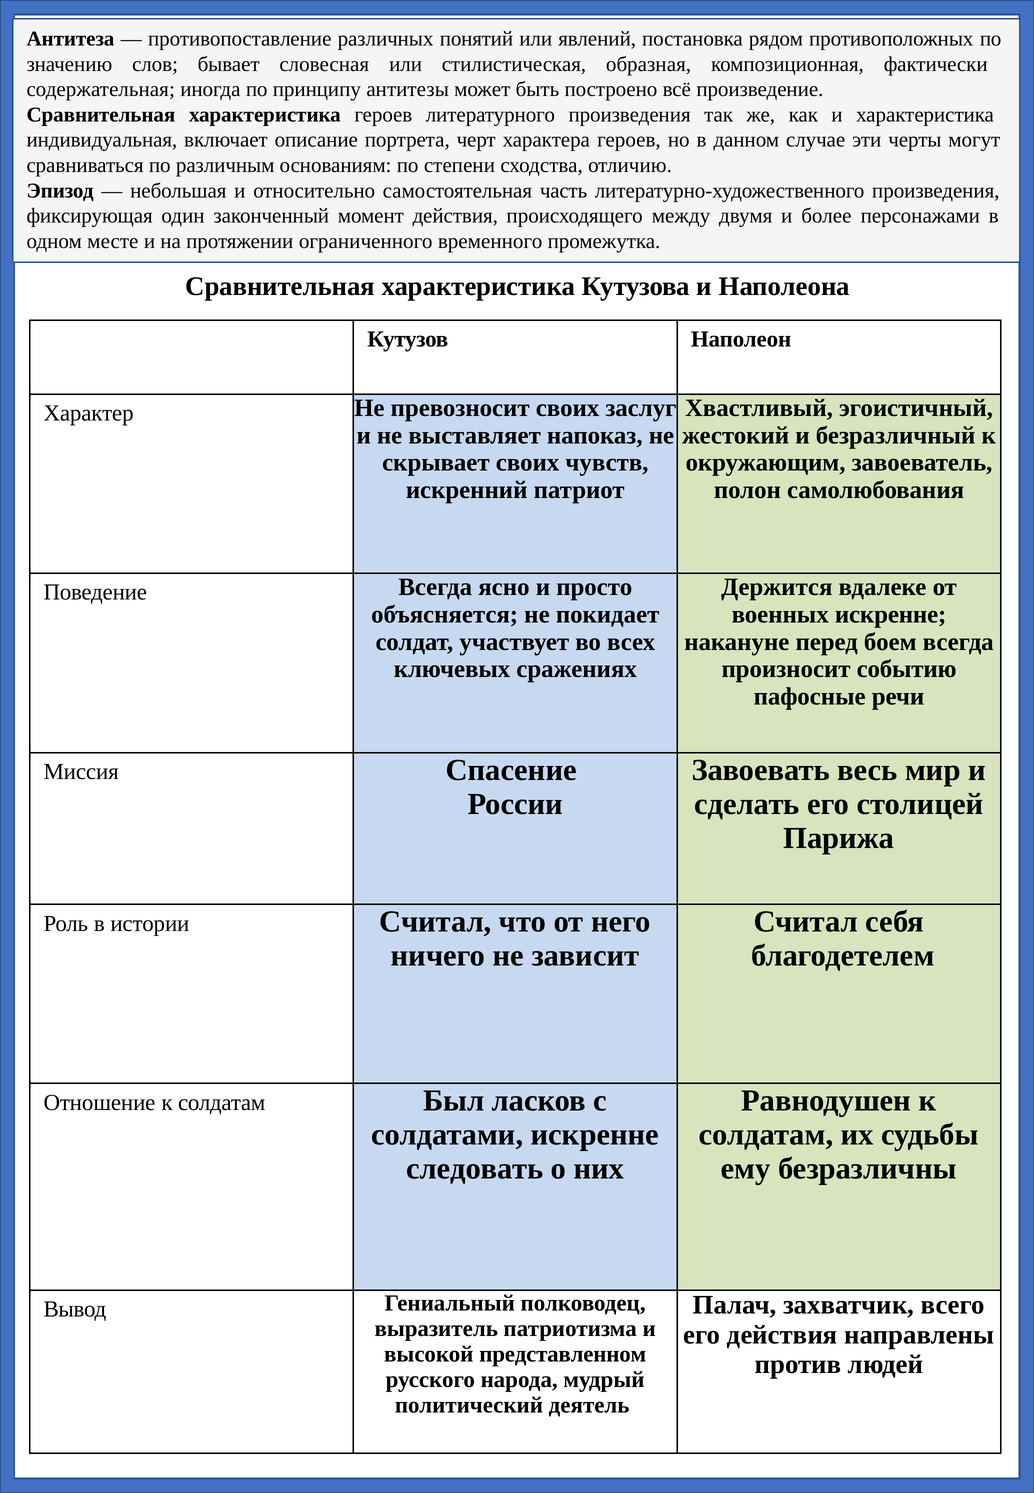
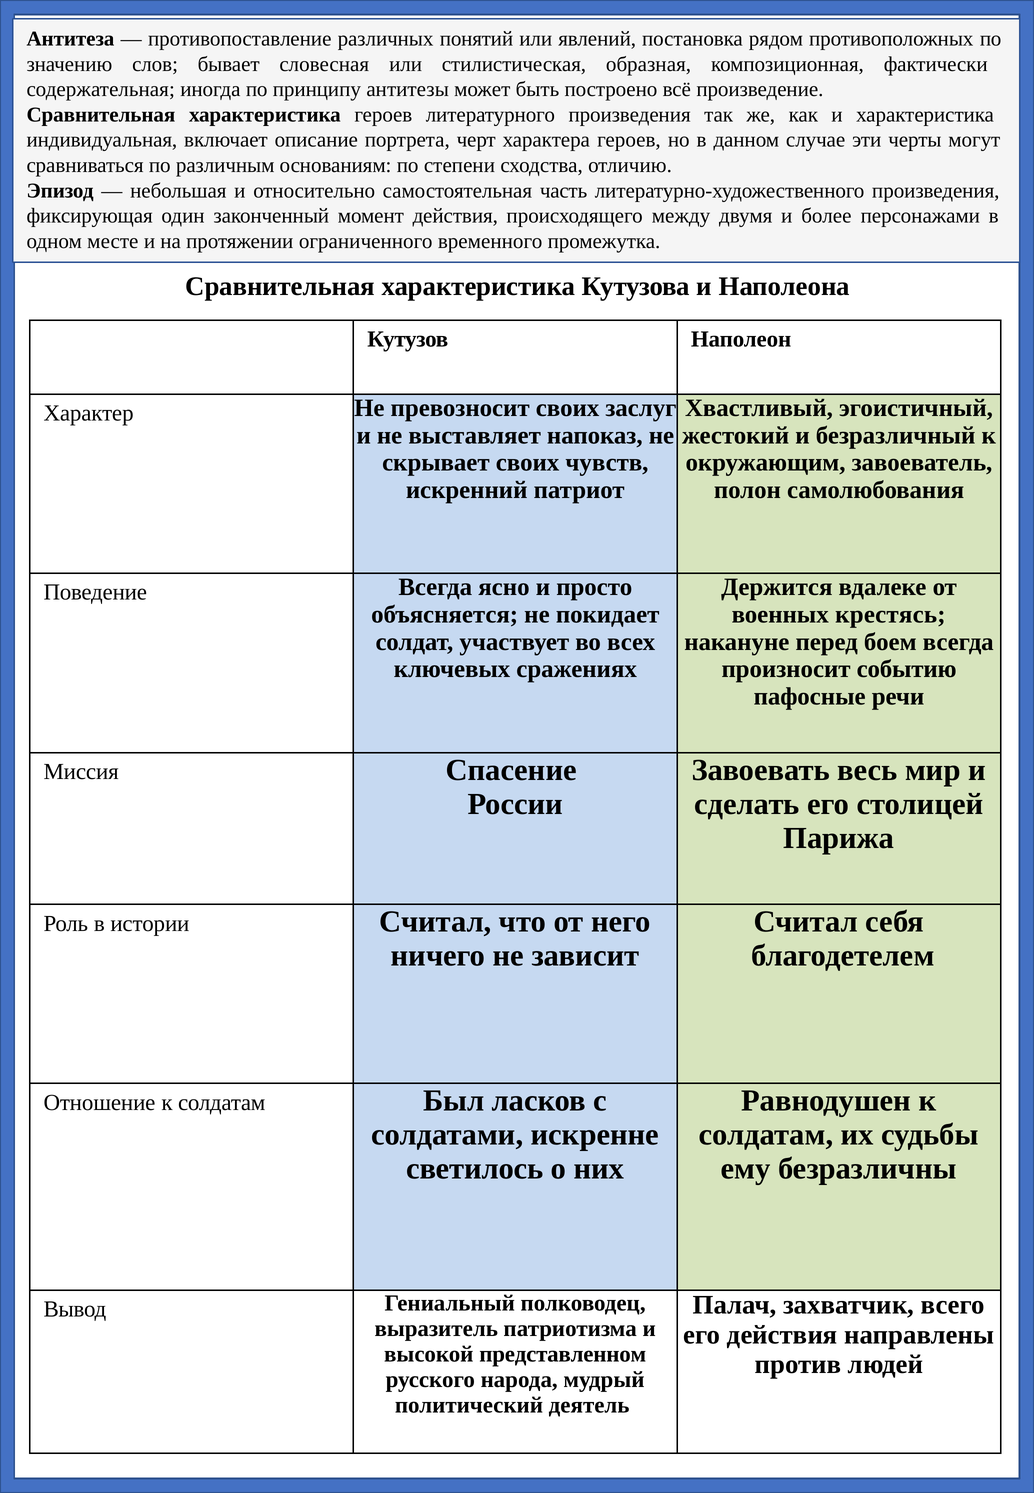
военных искренне: искренне -> крестясь (890, 615)
следовать: следовать -> светилось (475, 1169)
